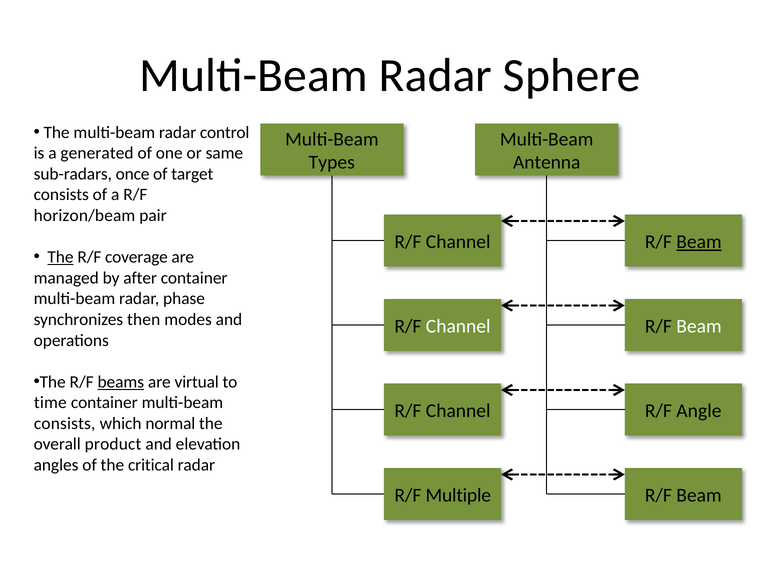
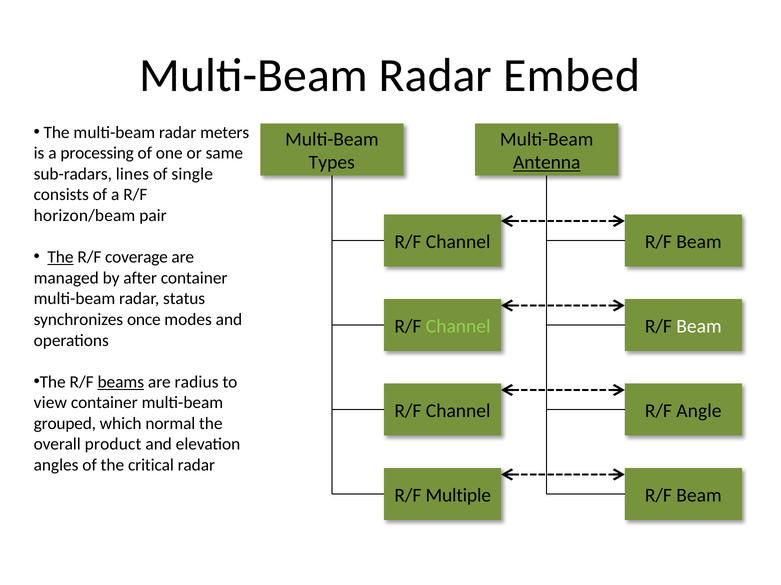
Sphere: Sphere -> Embed (572, 76)
control: control -> meters (225, 133)
generated: generated -> processing (97, 153)
Antenna underline: none -> present (547, 163)
once: once -> lines (132, 174)
target: target -> single (192, 174)
Beam underline: present -> none (699, 242)
phase: phase -> status (184, 299)
then: then -> once (144, 320)
Channel colour: white -> light green (458, 327)
virtual: virtual -> radius (197, 382)
time: time -> view (50, 403)
consists: consists -> grouped (65, 424)
